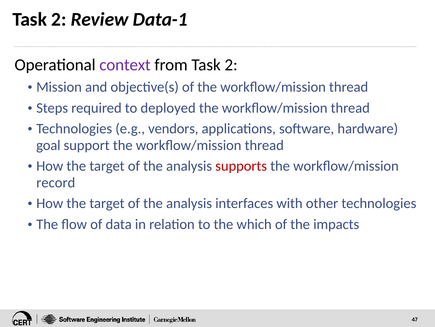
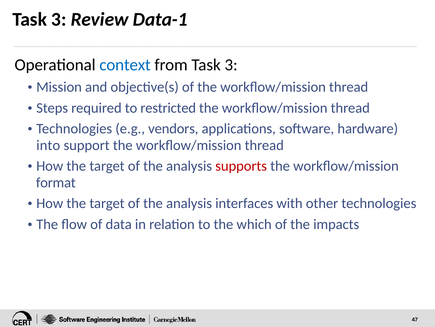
2: 2 -> 3 (59, 19)
context colour: purple -> blue (125, 65)
from Task 2: 2 -> 3 (231, 65)
deployed: deployed -> restricted (168, 108)
goal: goal -> into (48, 145)
record: record -> format (56, 182)
